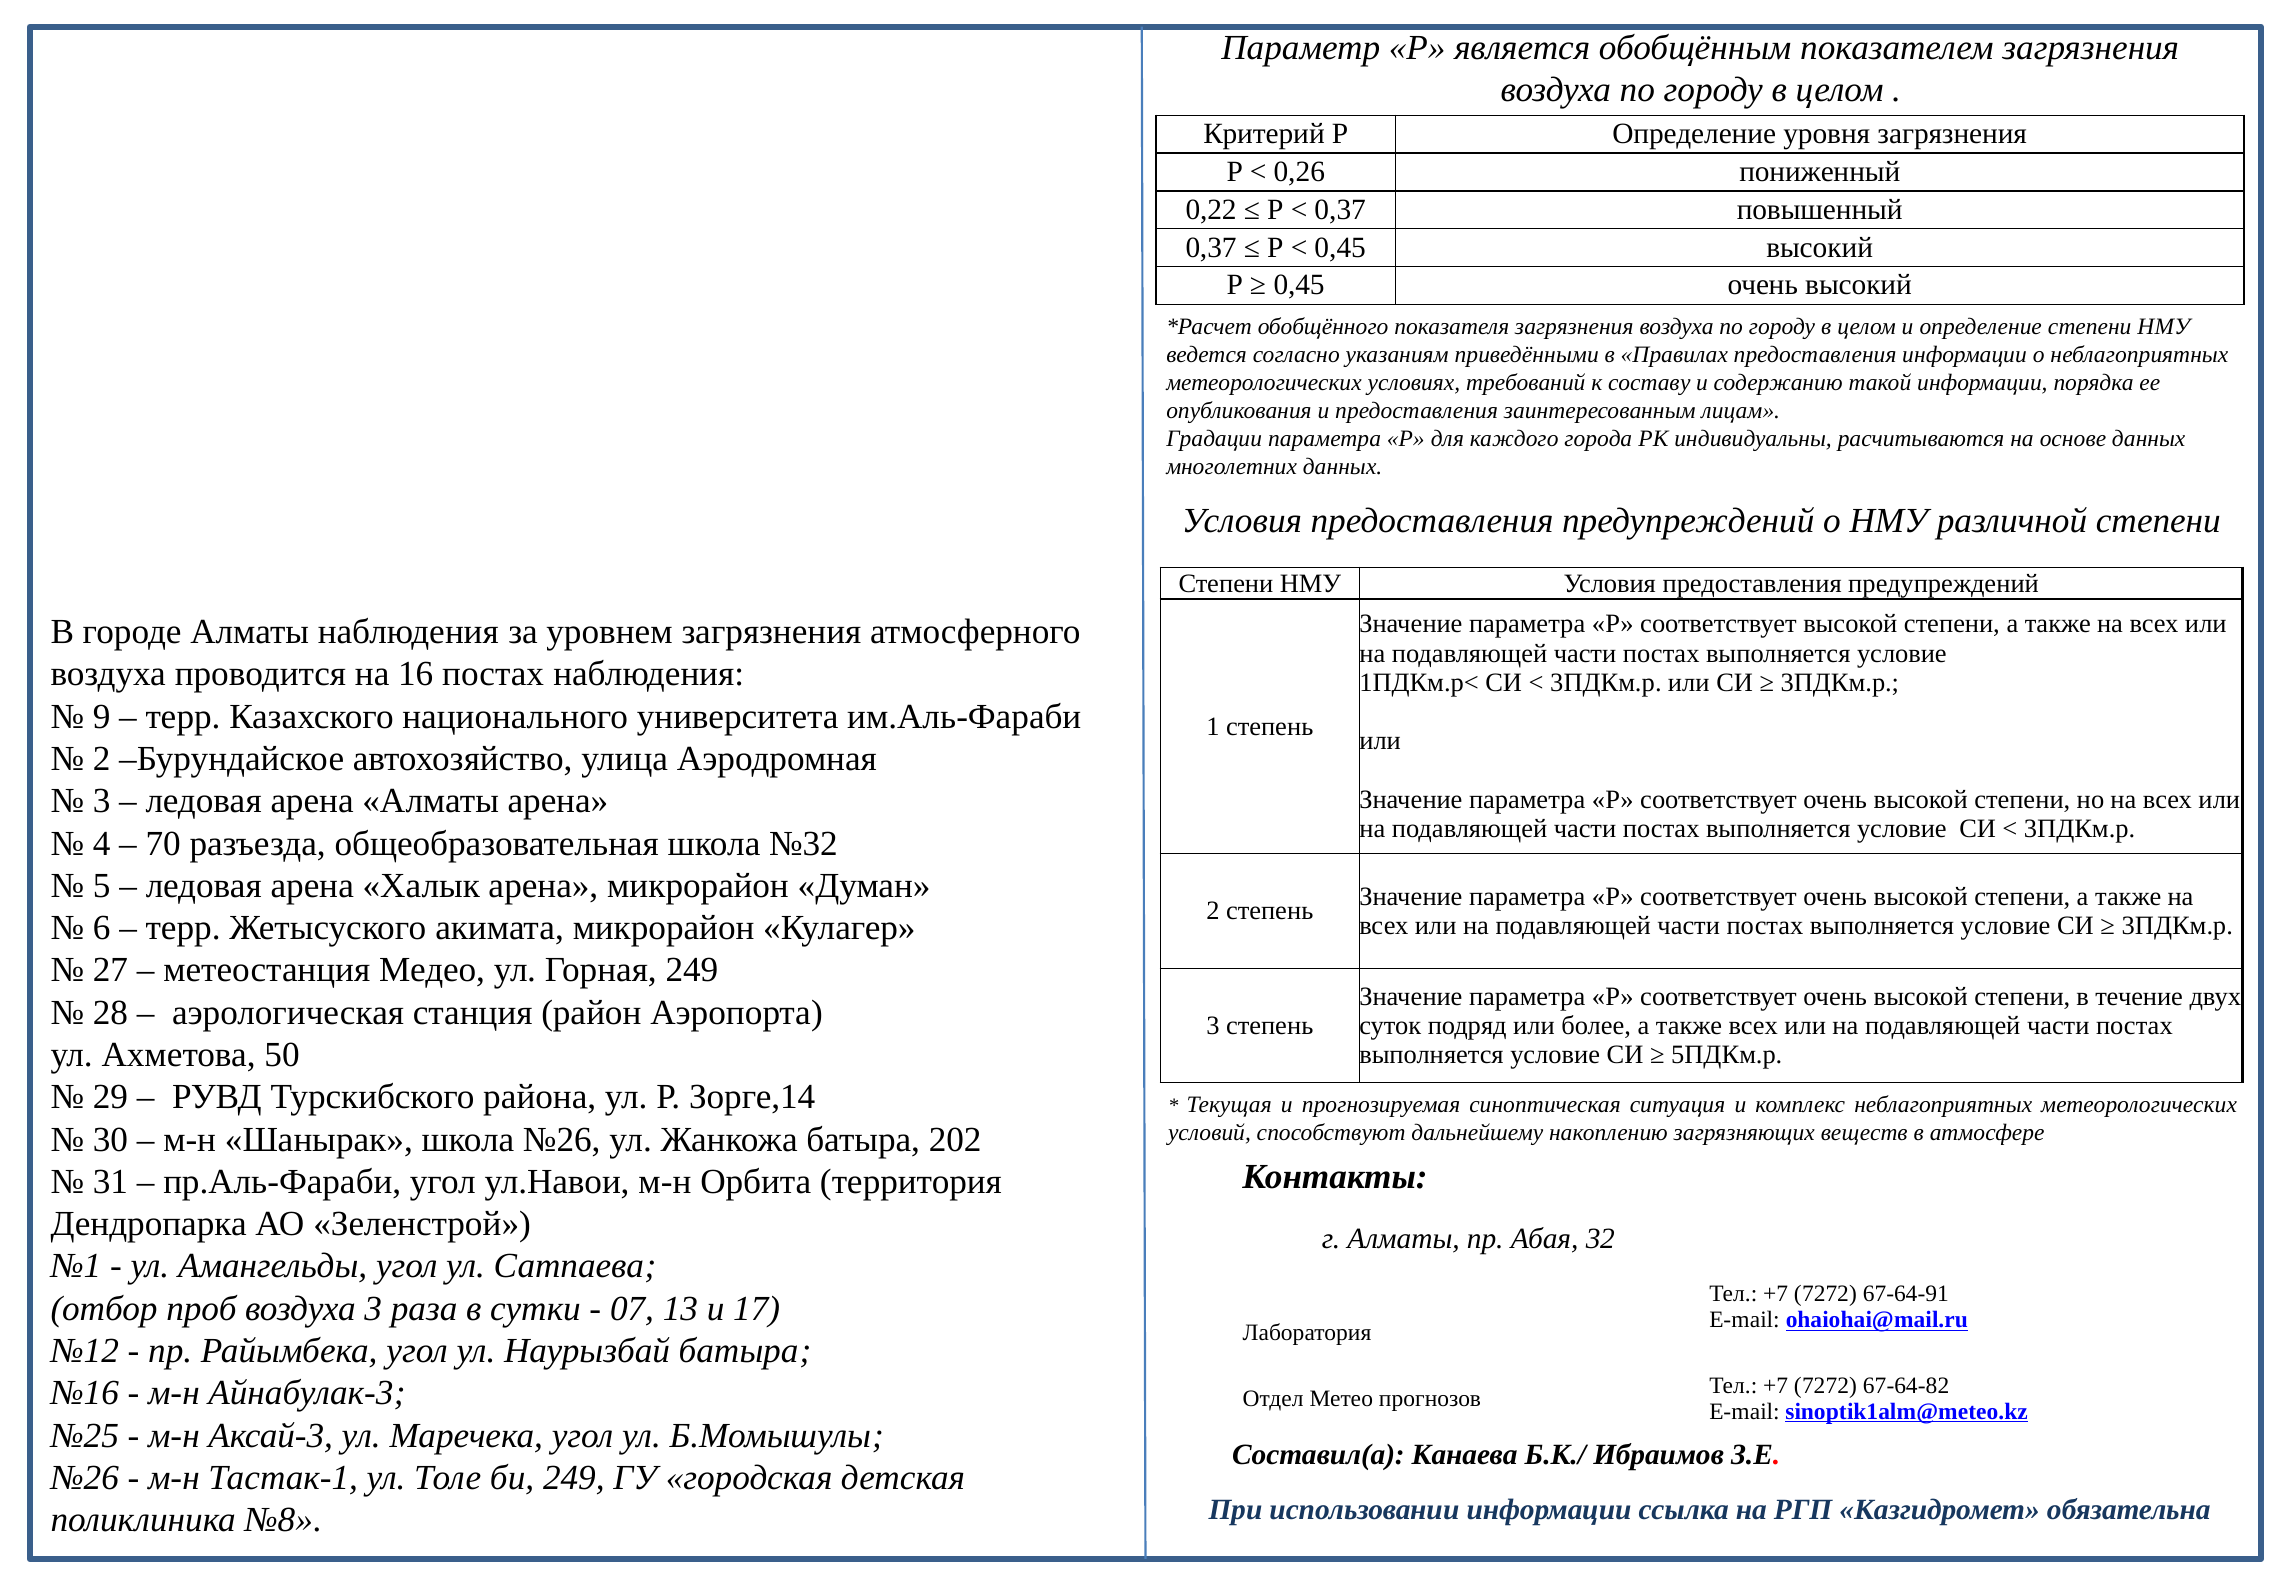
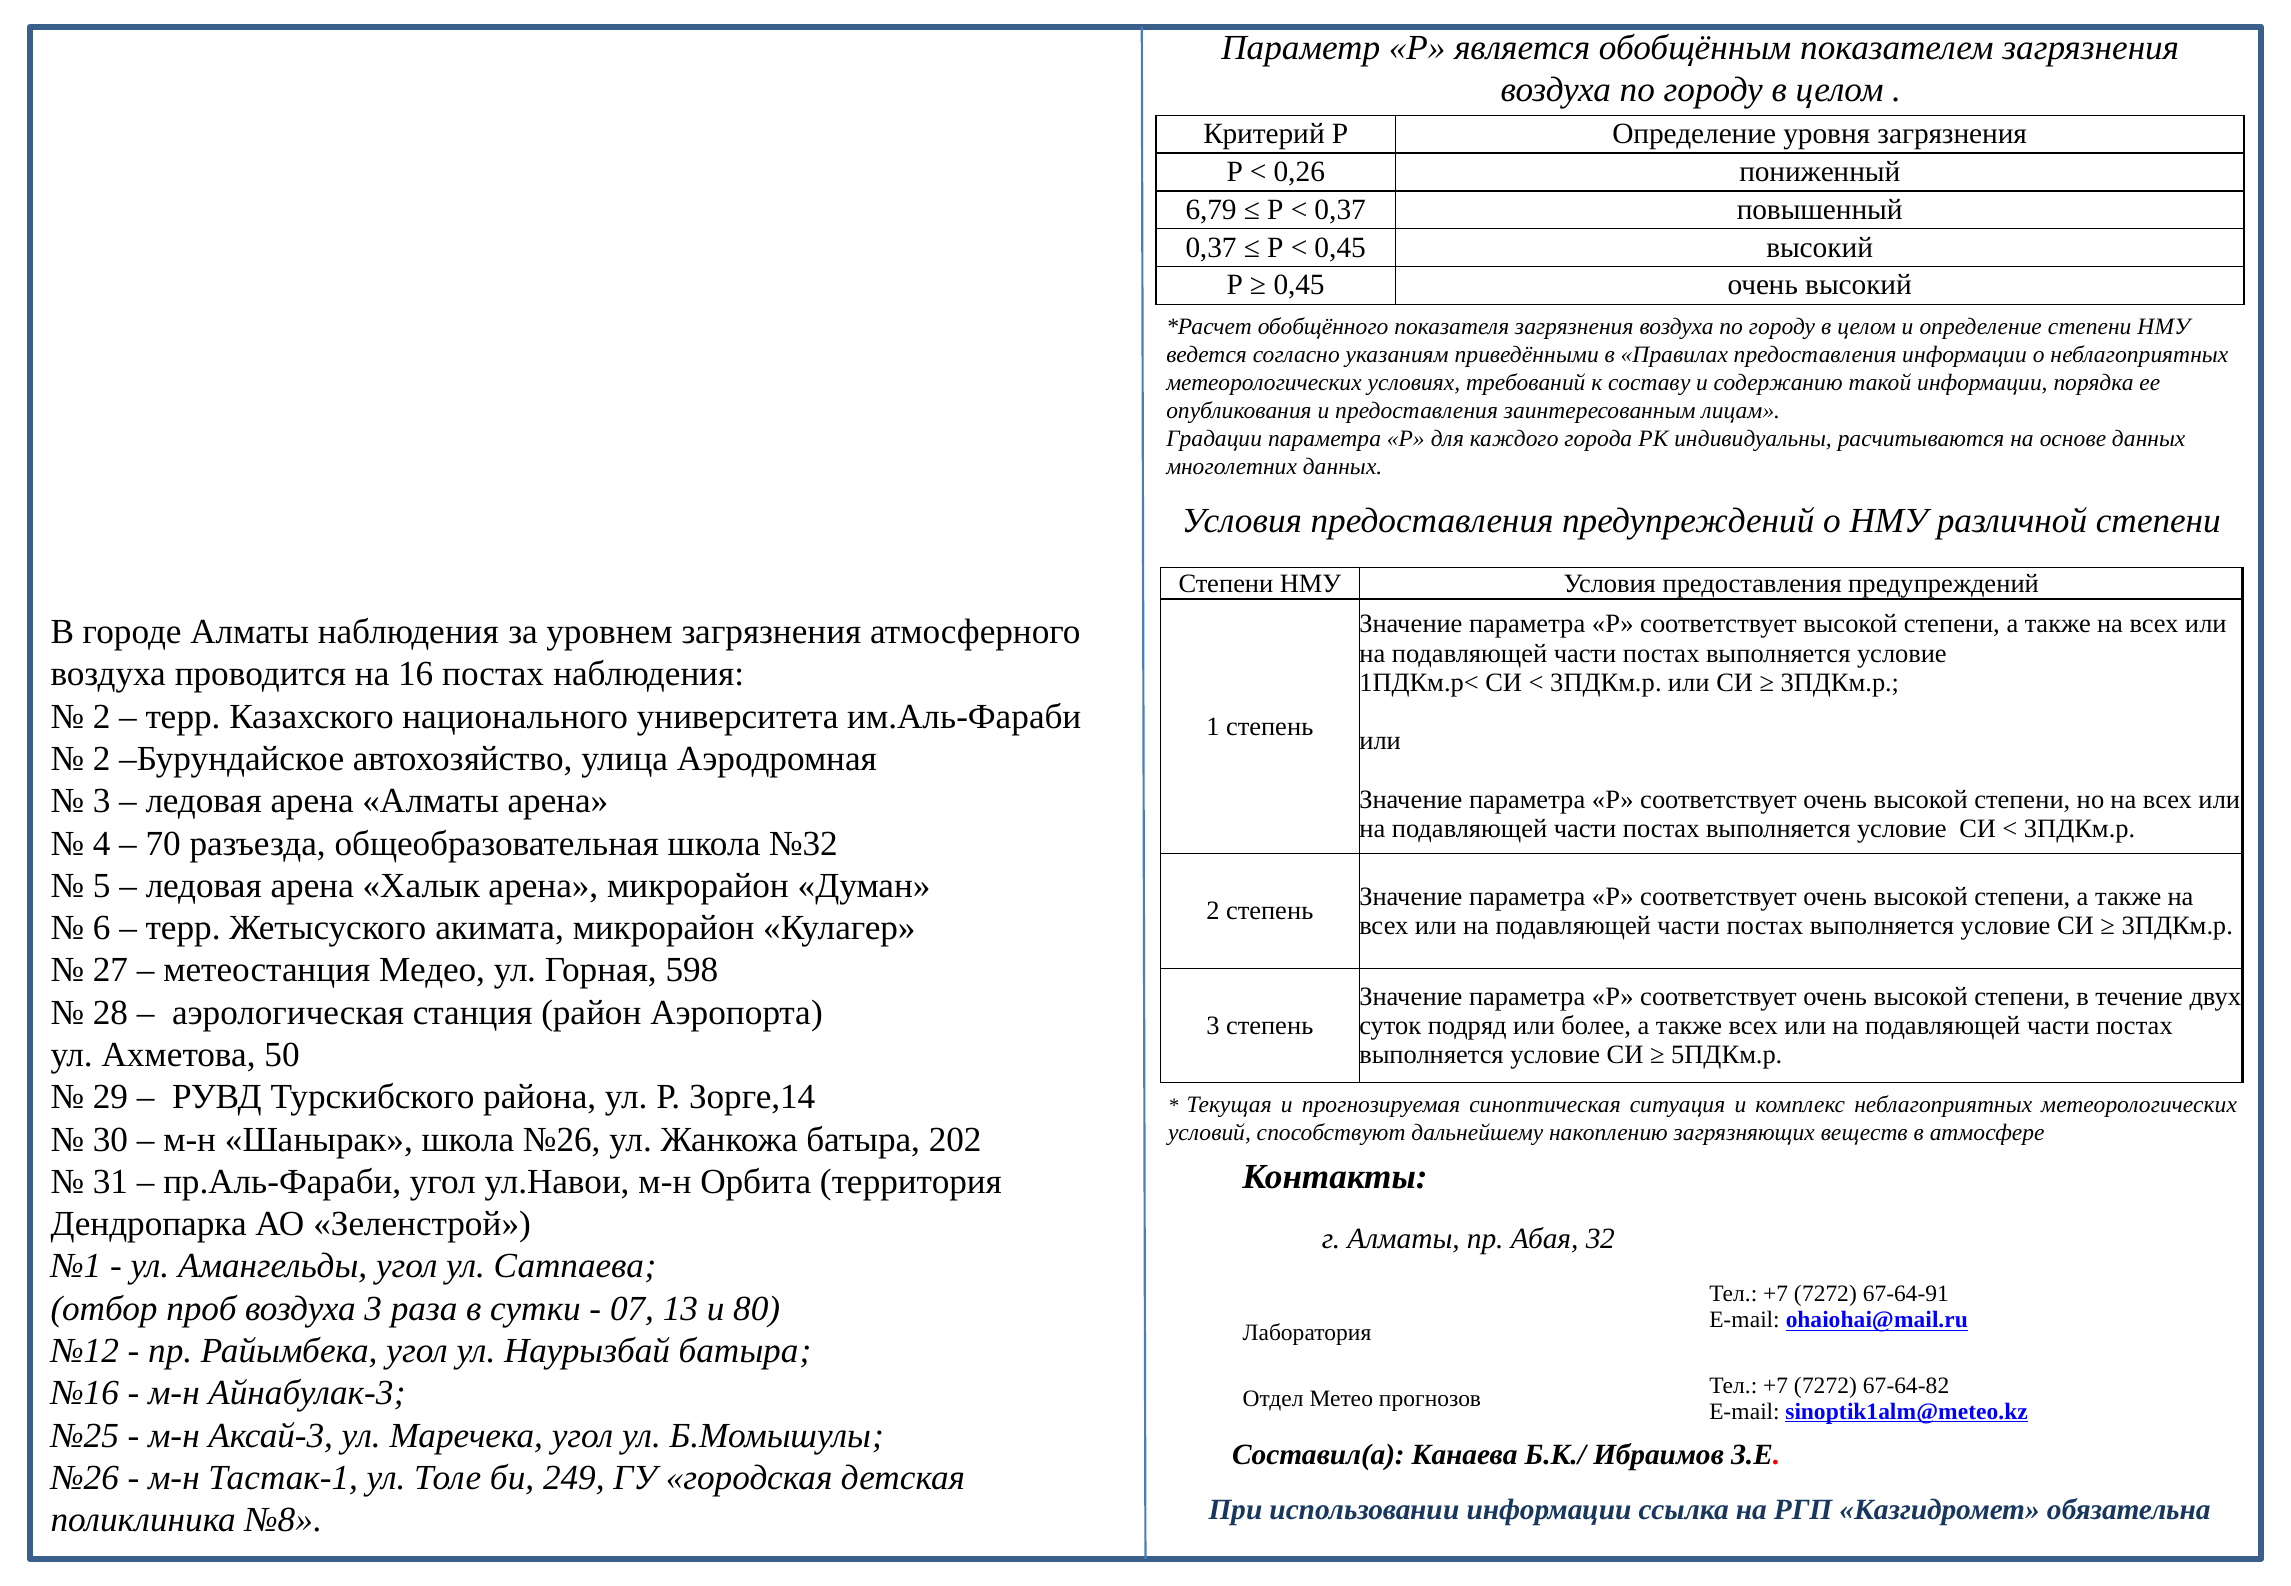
0,22: 0,22 -> 6,79 (1211, 210)
9: 9 -> 2 (102, 717)
Горная 249: 249 -> 598 (692, 970)
17: 17 -> 80 (757, 1309)
